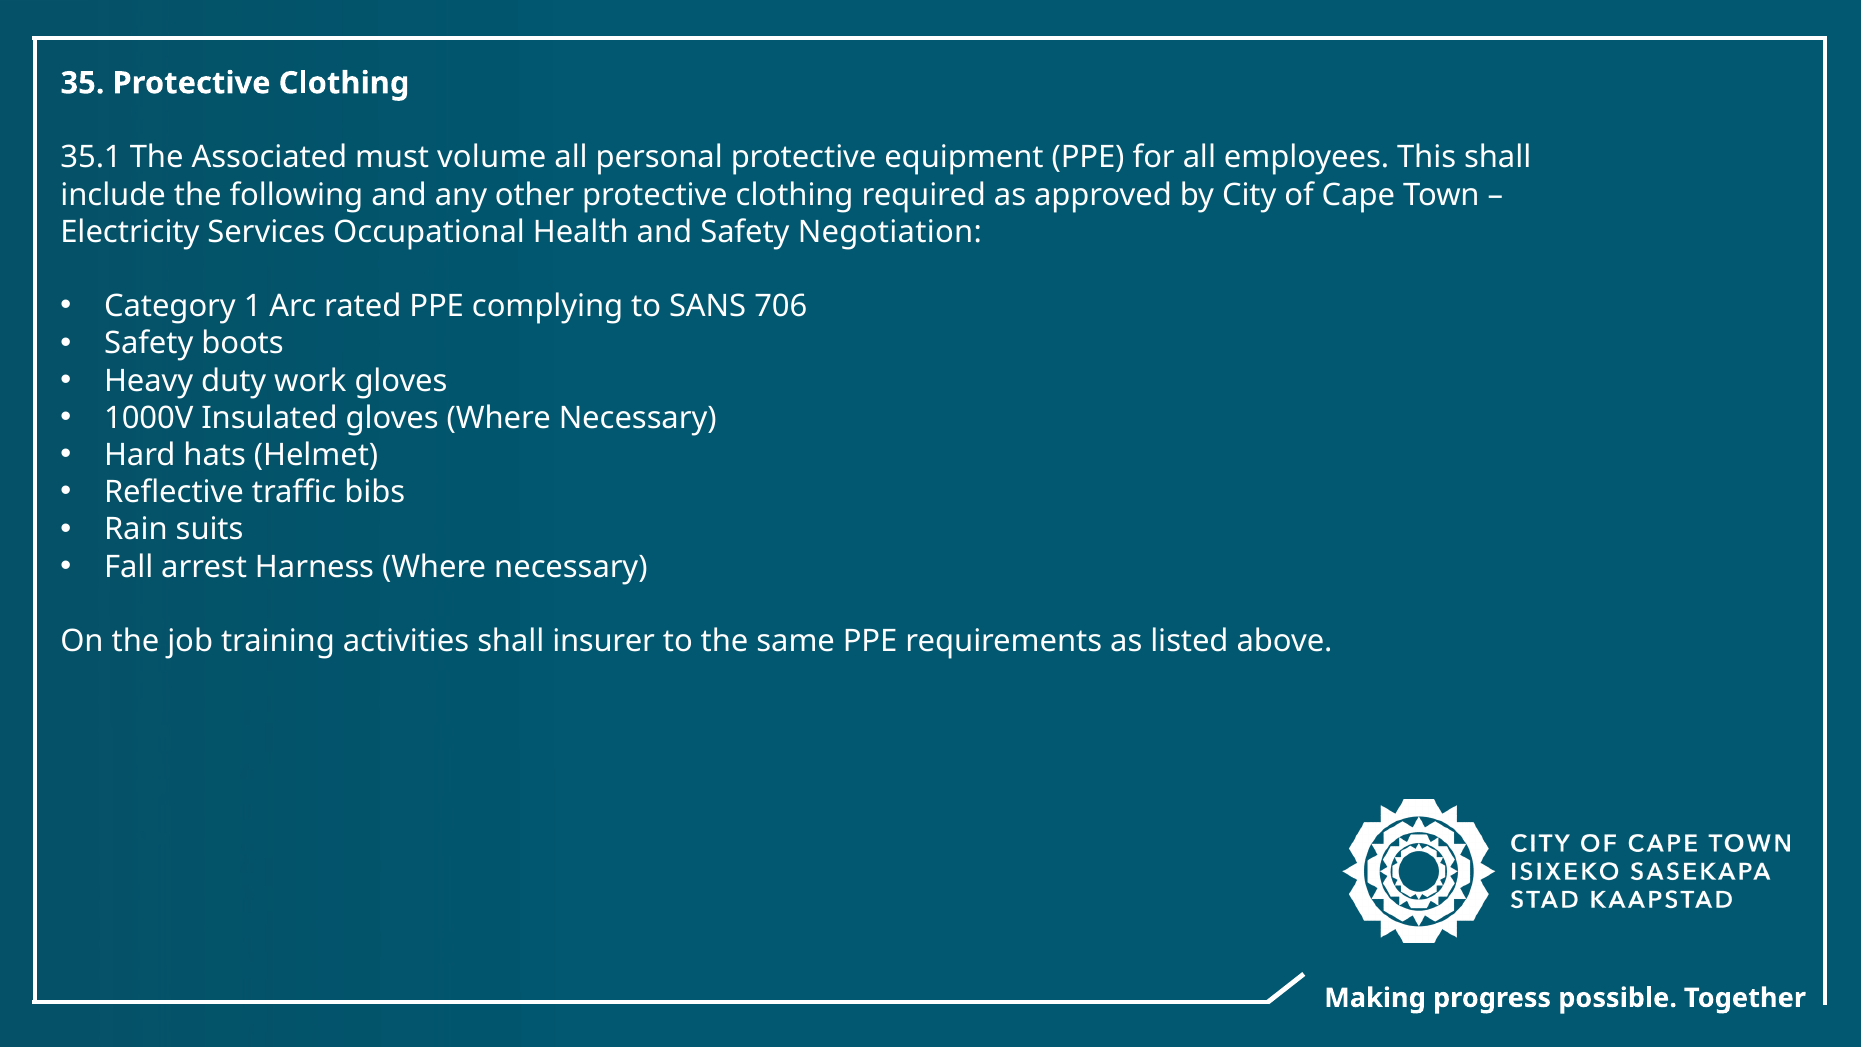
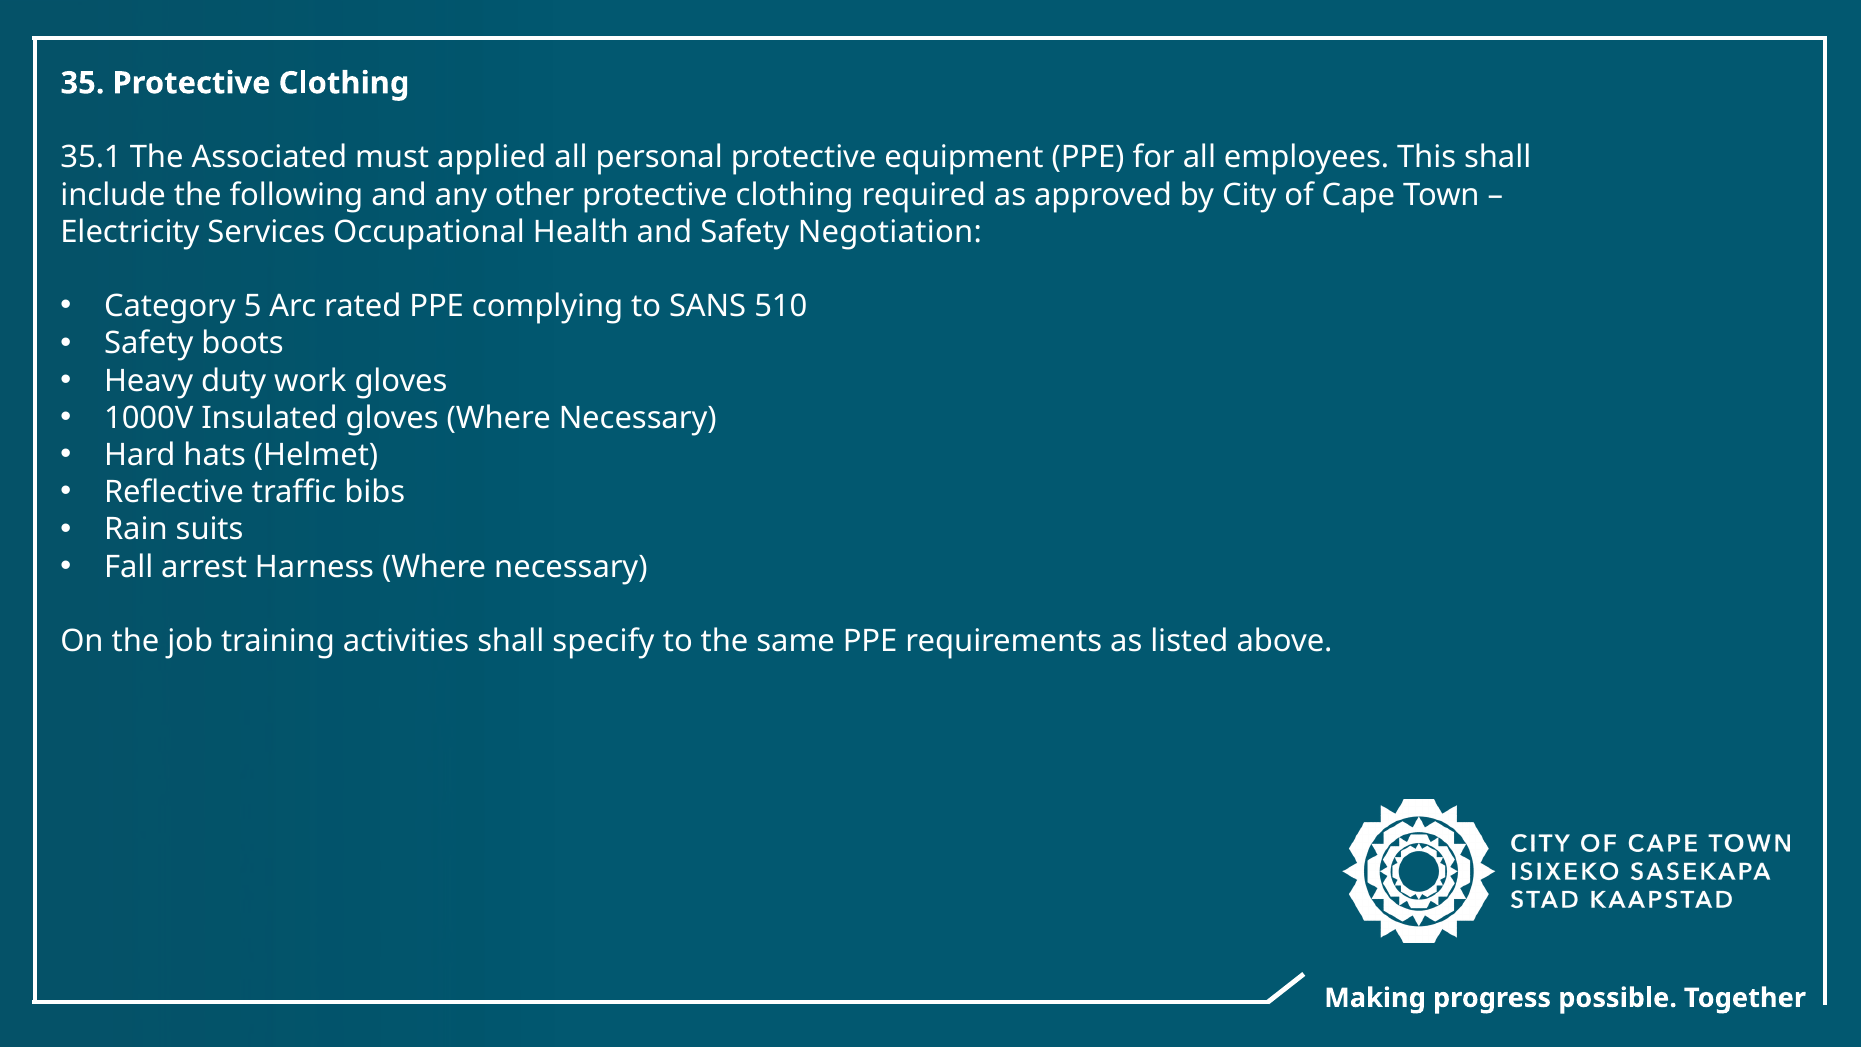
volume: volume -> applied (492, 158)
1: 1 -> 5 (253, 306)
706: 706 -> 510 (781, 306)
insurer: insurer -> specify (603, 641)
